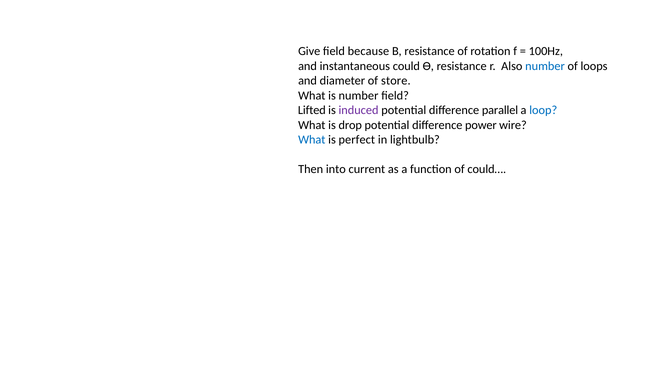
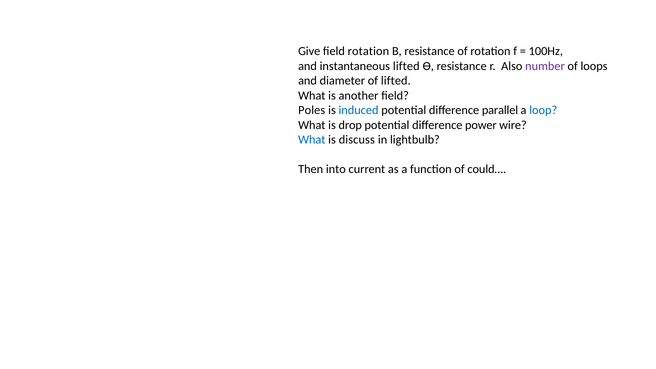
field because: because -> rotation (368, 51)
instantaneous could: could -> lifted (406, 66)
number colour: blue -> purple (545, 66)
of store: store -> lifted (396, 81)
is number: number -> another (359, 96)
Lifted: Lifted -> Poles (312, 110)
induced colour: purple -> blue (359, 110)
perfect: perfect -> discuss (357, 140)
